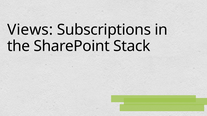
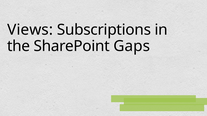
Stack: Stack -> Gaps (132, 46)
